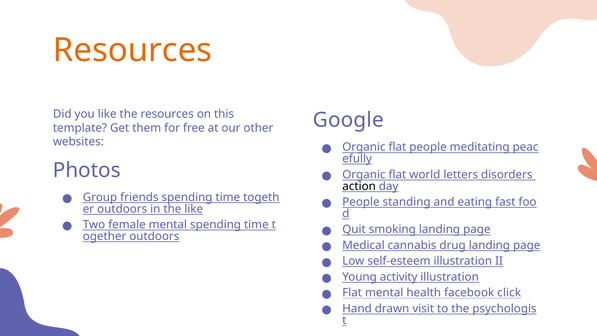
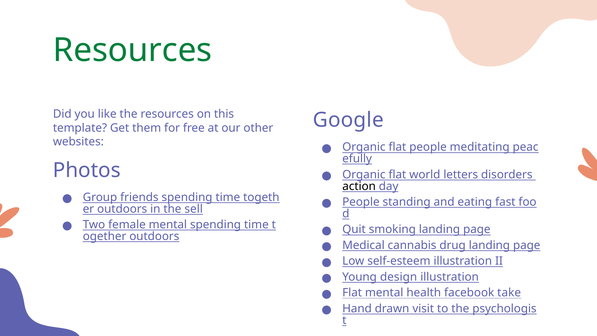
Resources colour: orange -> green (133, 50)
the like: like -> sell (194, 209)
activity: activity -> design (399, 277)
click: click -> take (509, 293)
